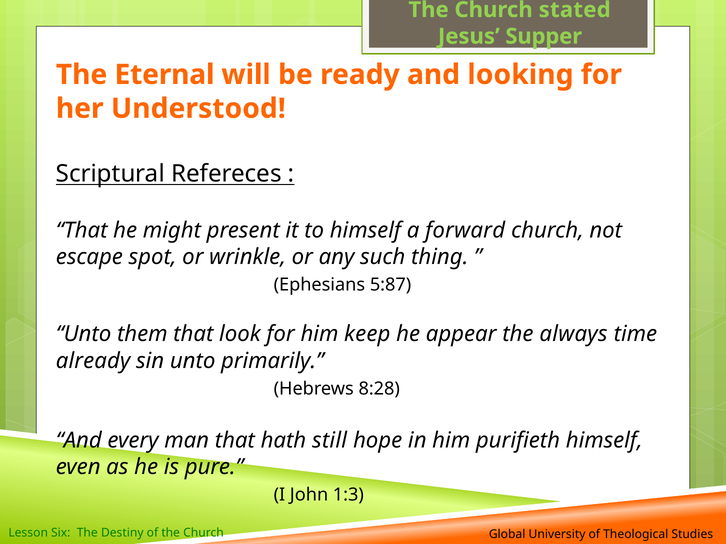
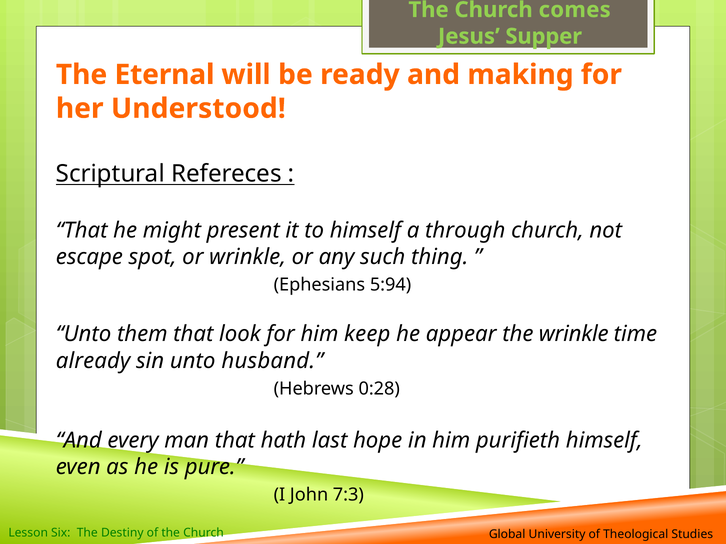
stated: stated -> comes (575, 10)
looking: looking -> making (520, 75)
forward: forward -> through (465, 230)
5:87: 5:87 -> 5:94 (391, 285)
the always: always -> wrinkle (574, 334)
primarily: primarily -> husband (272, 361)
8:28: 8:28 -> 0:28 (379, 389)
still: still -> last (330, 441)
1:3: 1:3 -> 7:3 (348, 495)
